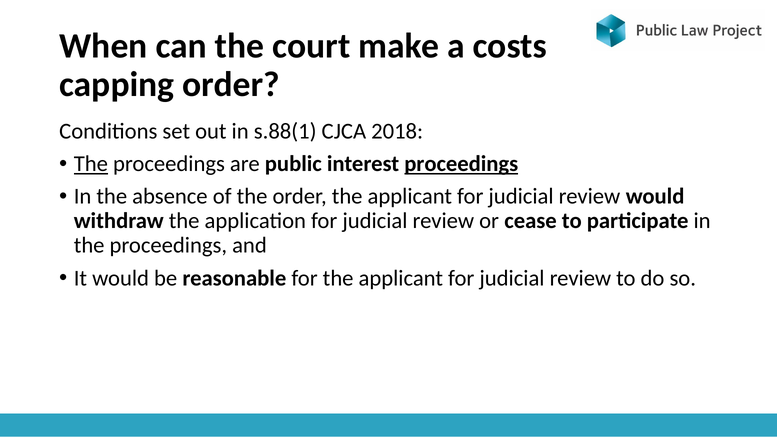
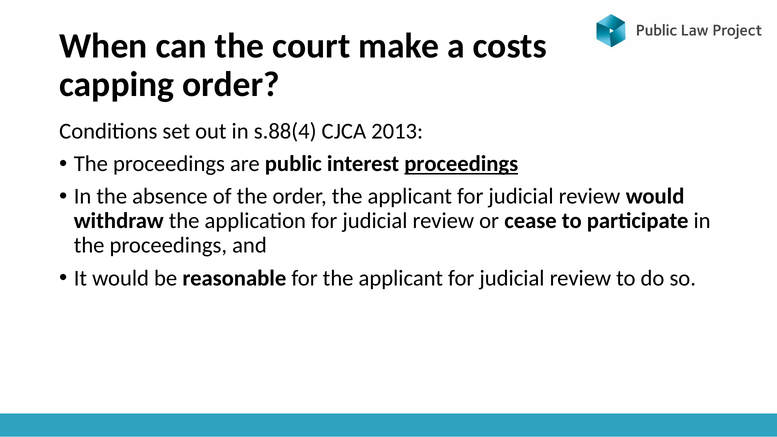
s.88(1: s.88(1 -> s.88(4 (285, 131)
2018: 2018 -> 2013 (397, 131)
The underline: present -> none (91, 164)
